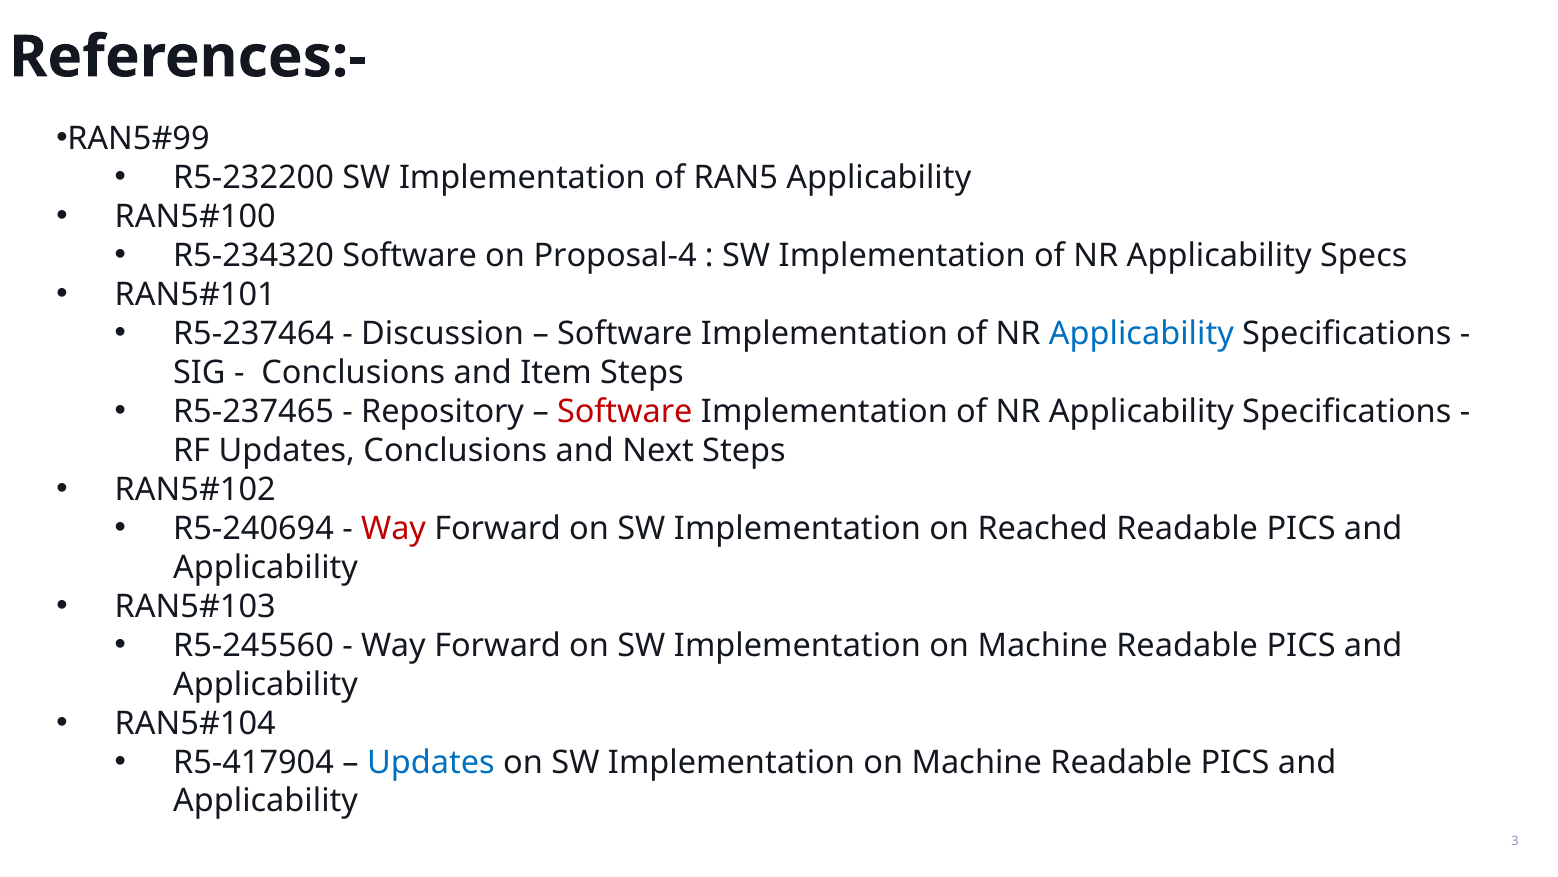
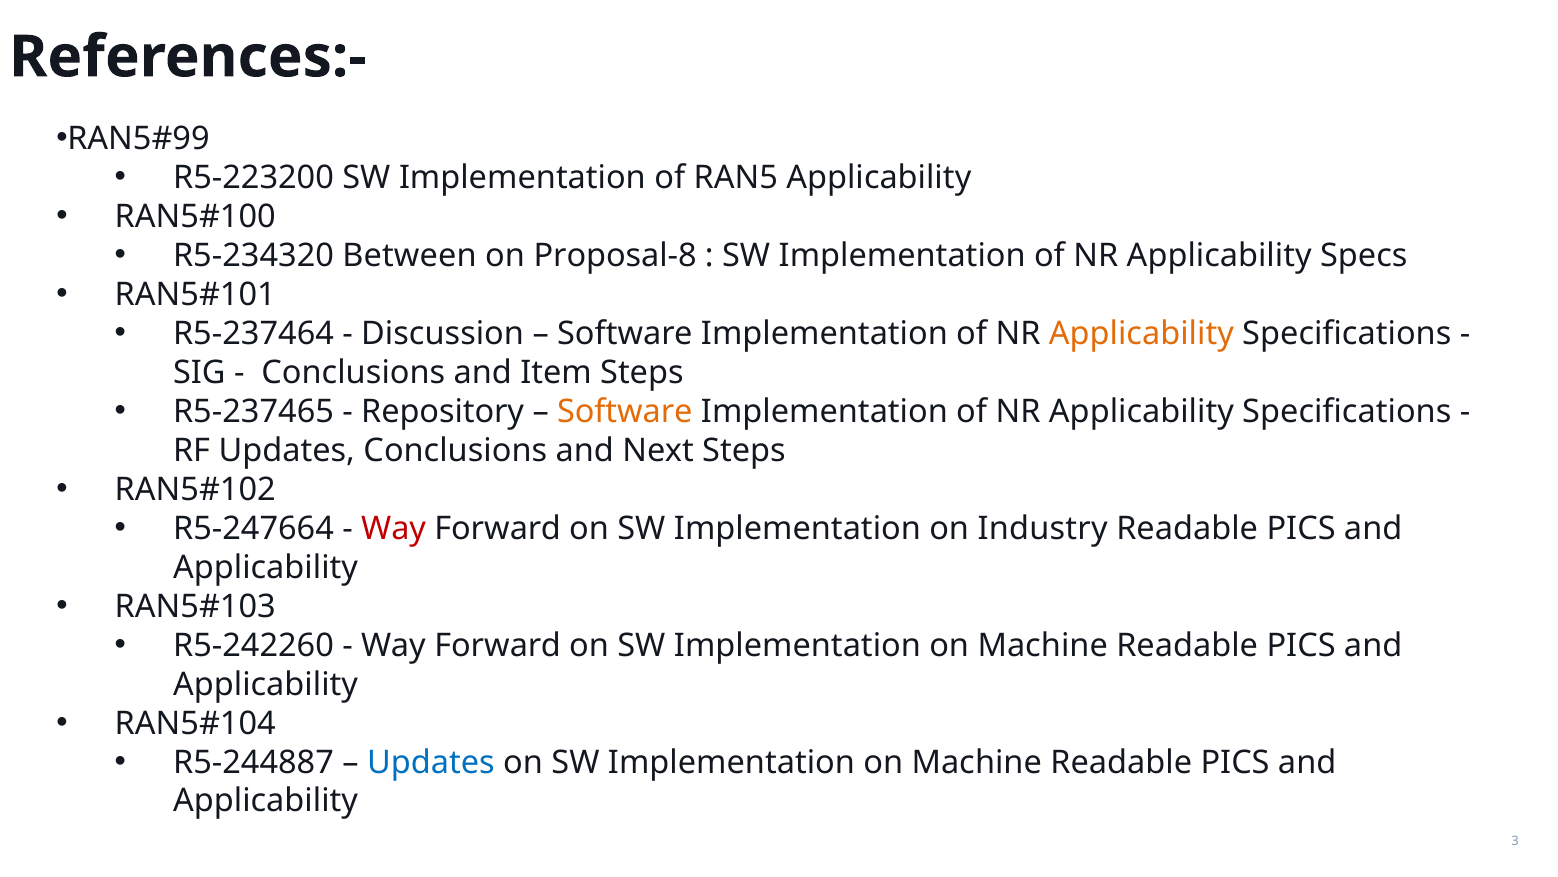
R5-232200: R5-232200 -> R5-223200 (254, 177)
R5-234320 Software: Software -> Between (409, 255)
Proposal-4: Proposal-4 -> Proposal-8 (615, 255)
Applicability colour: blue -> orange (1141, 333)
Software colour: red -> orange (625, 411)
R5-240694: R5-240694 -> R5-247664 (254, 528)
Reached: Reached -> Industry (1043, 528)
R5-245560: R5-245560 -> R5-242260 (254, 645)
R5-417904: R5-417904 -> R5-244887 (254, 762)
